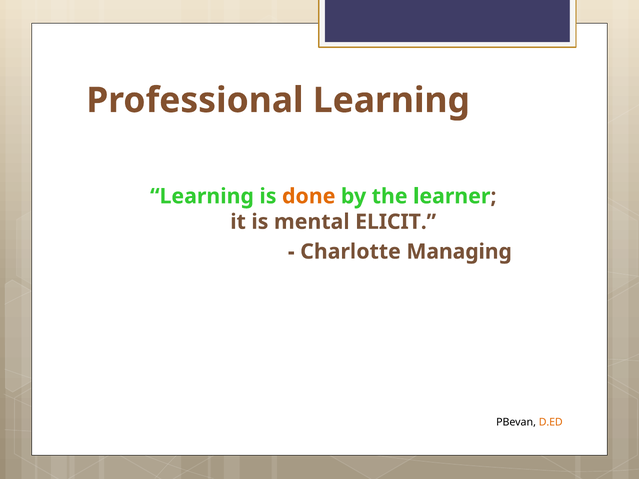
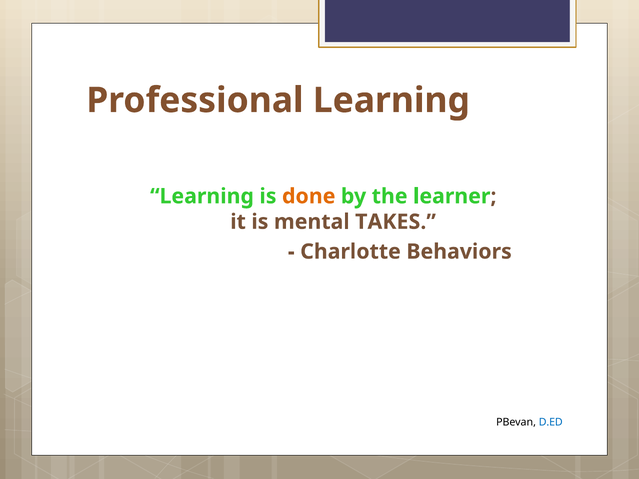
ELICIT: ELICIT -> TAKES (396, 222)
Managing: Managing -> Behaviors (459, 252)
D.ED colour: orange -> blue (551, 422)
